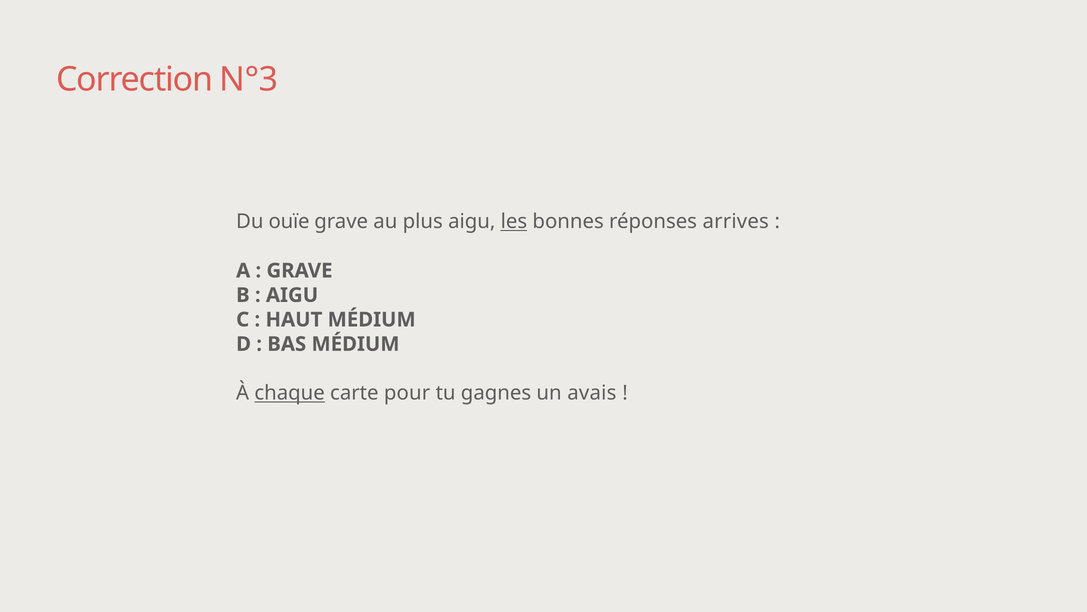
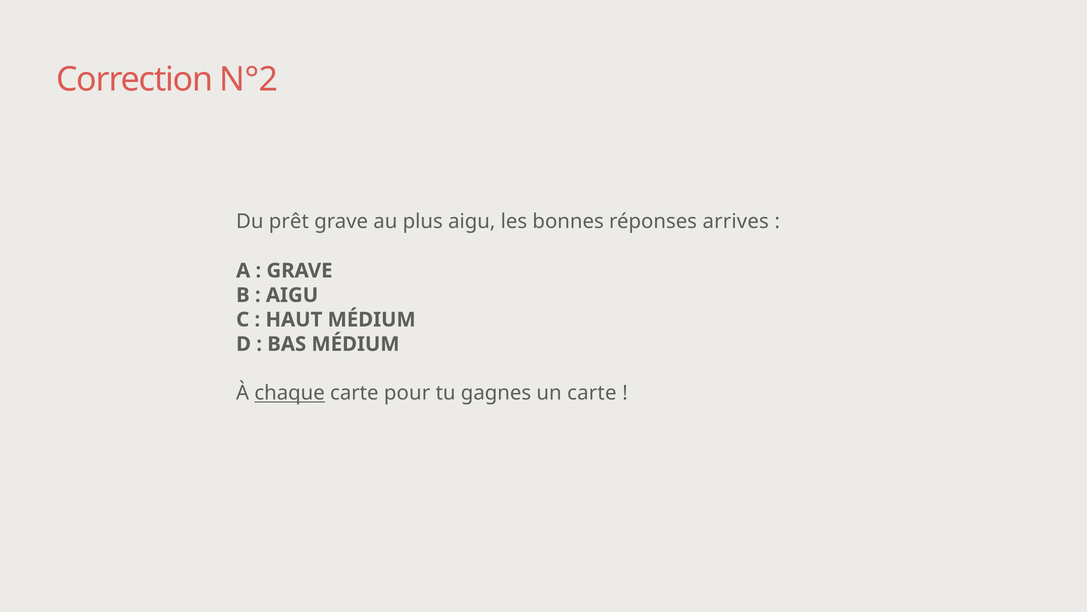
N°3: N°3 -> N°2 (249, 79)
ouïe: ouïe -> prêt (289, 222)
les underline: present -> none (514, 222)
un avais: avais -> carte (592, 393)
